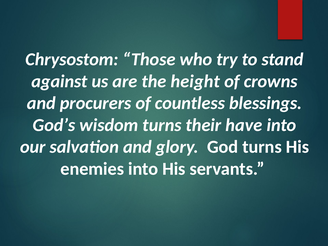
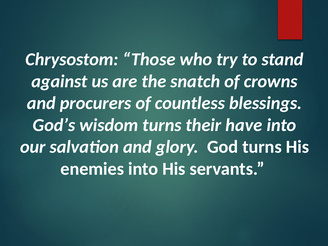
height: height -> snatch (195, 81)
